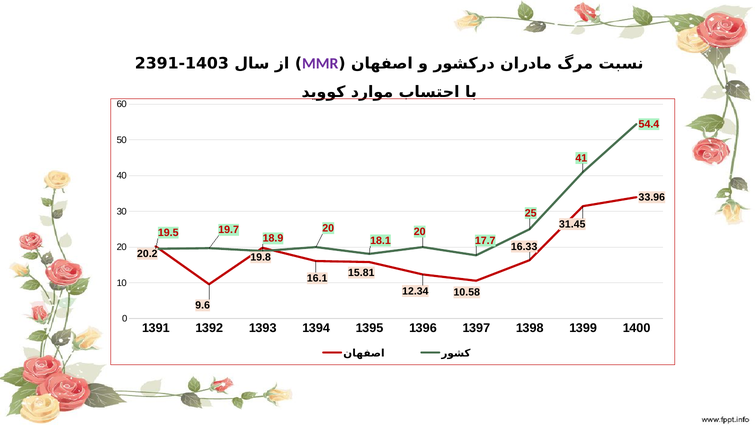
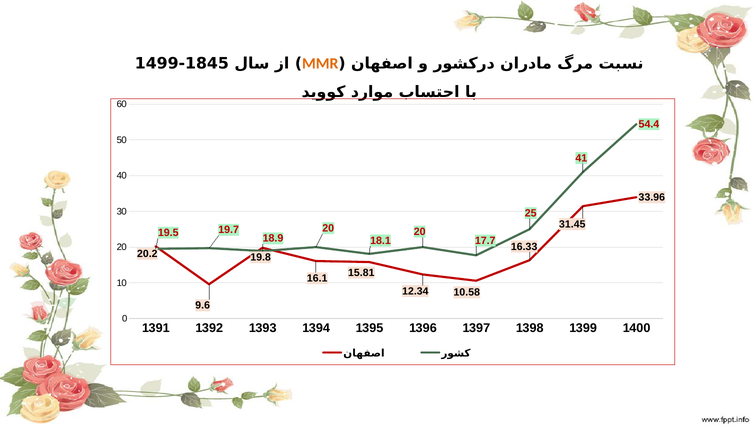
2391: 2391 -> 1499 (157, 64)
1403: 1403 -> 1845 (207, 64)
MMR colour: purple -> orange (320, 64)
